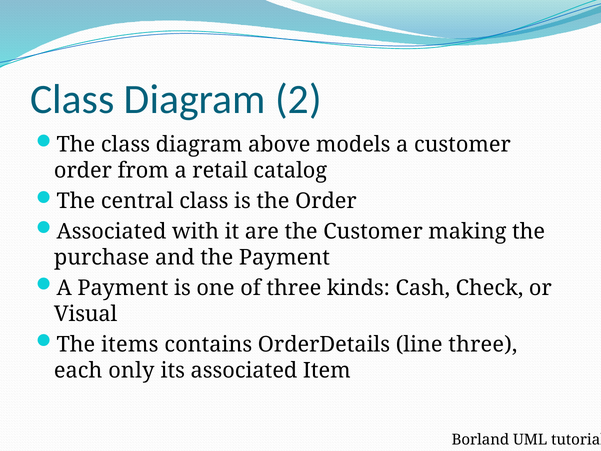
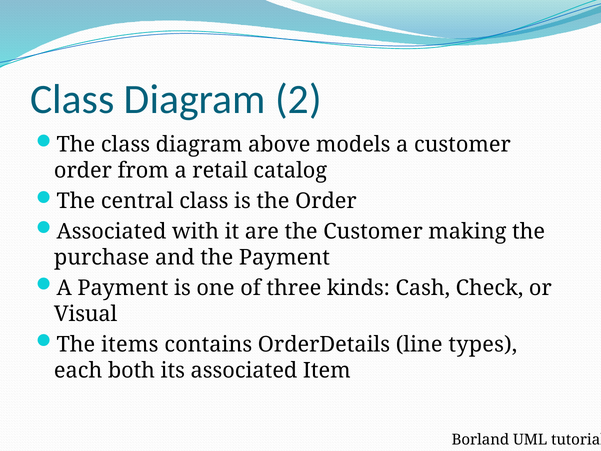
line three: three -> types (483, 344)
only: only -> both (131, 370)
